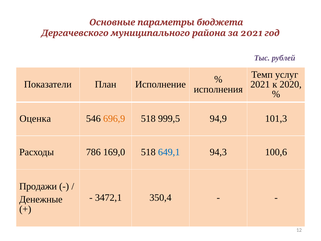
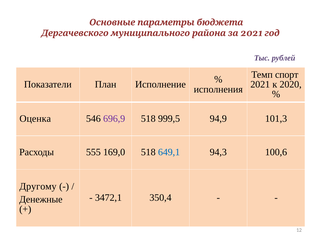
услуг: услуг -> спорт (287, 75)
696,9 colour: orange -> purple (114, 118)
786: 786 -> 555 (93, 152)
Продажи: Продажи -> Другому (38, 186)
